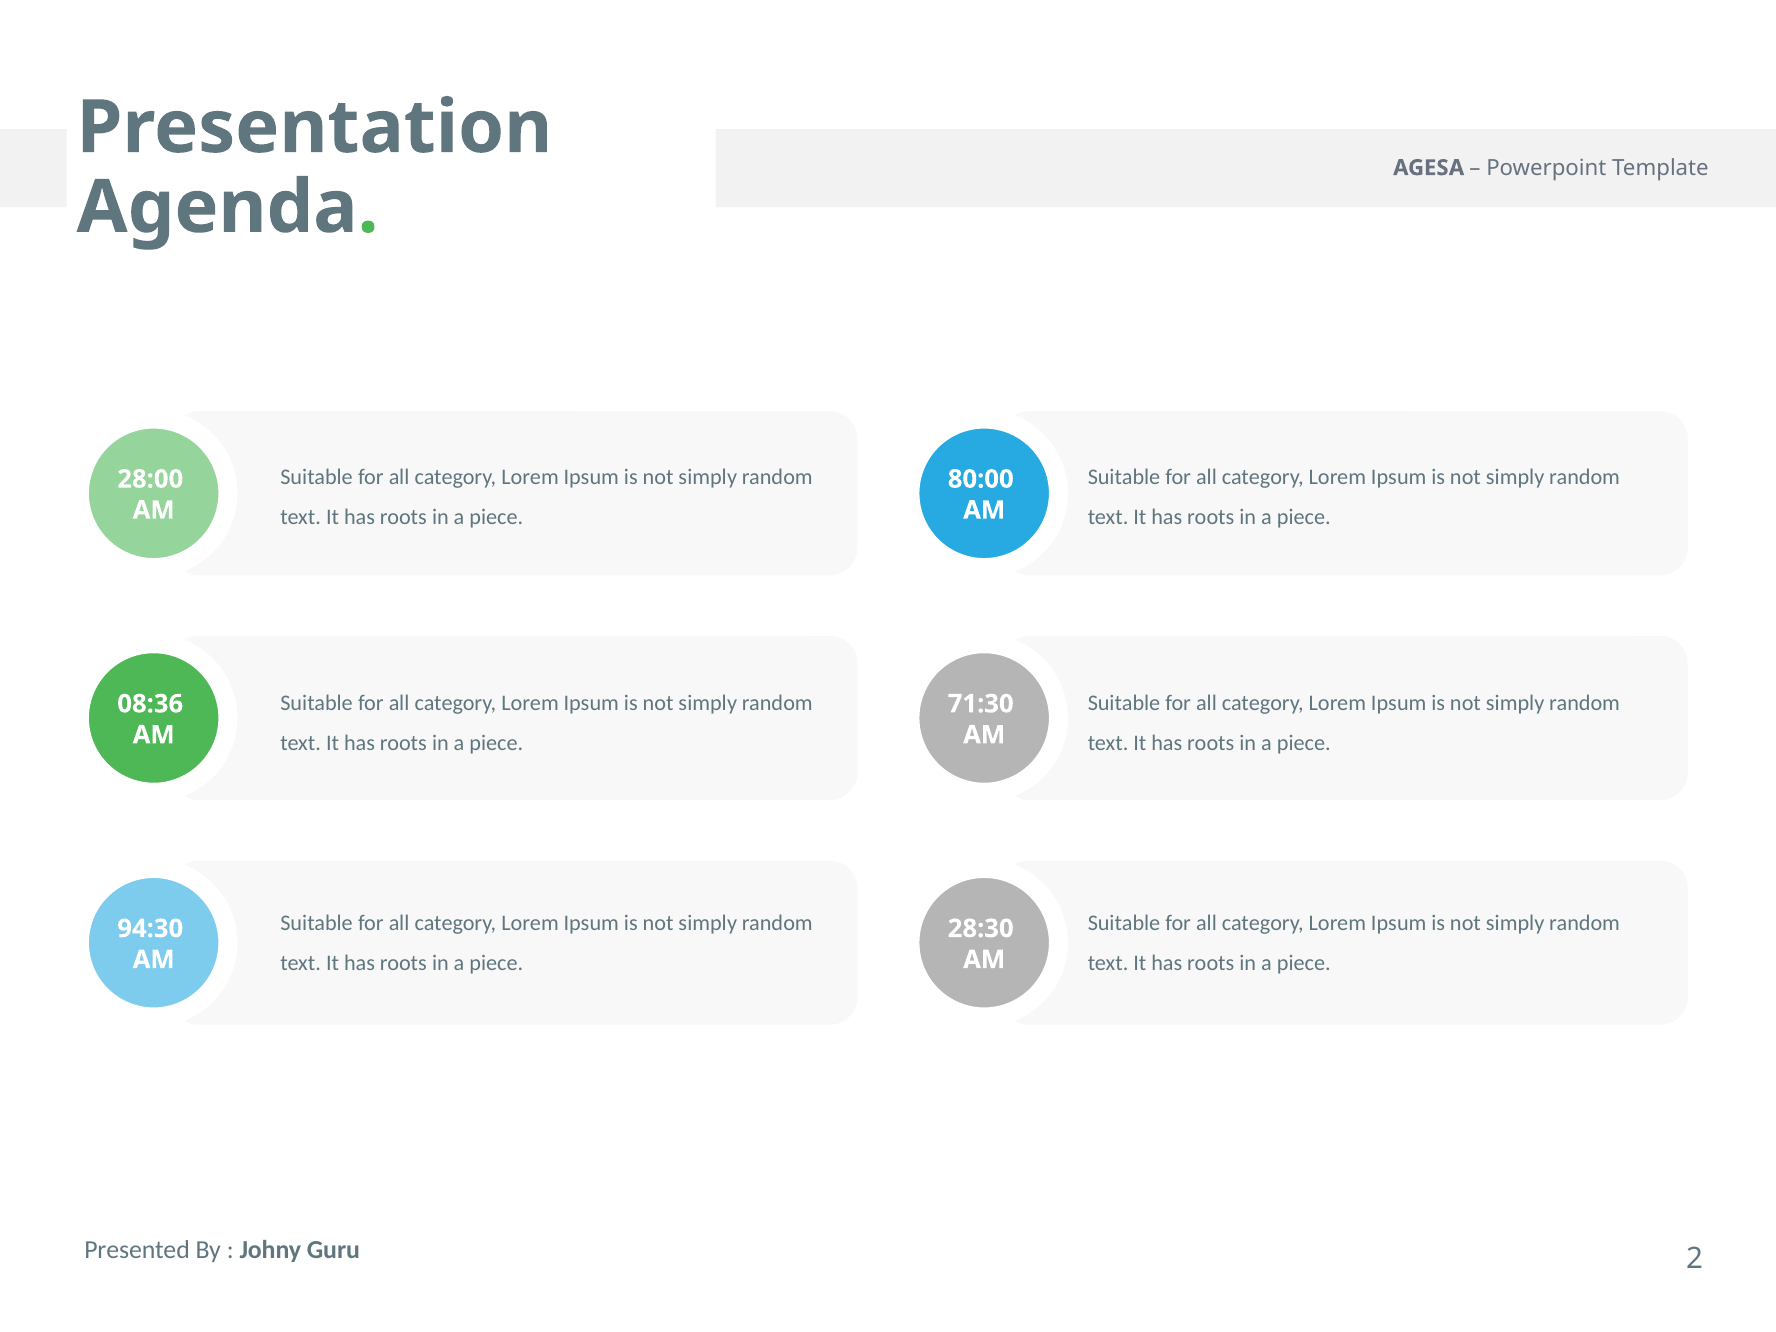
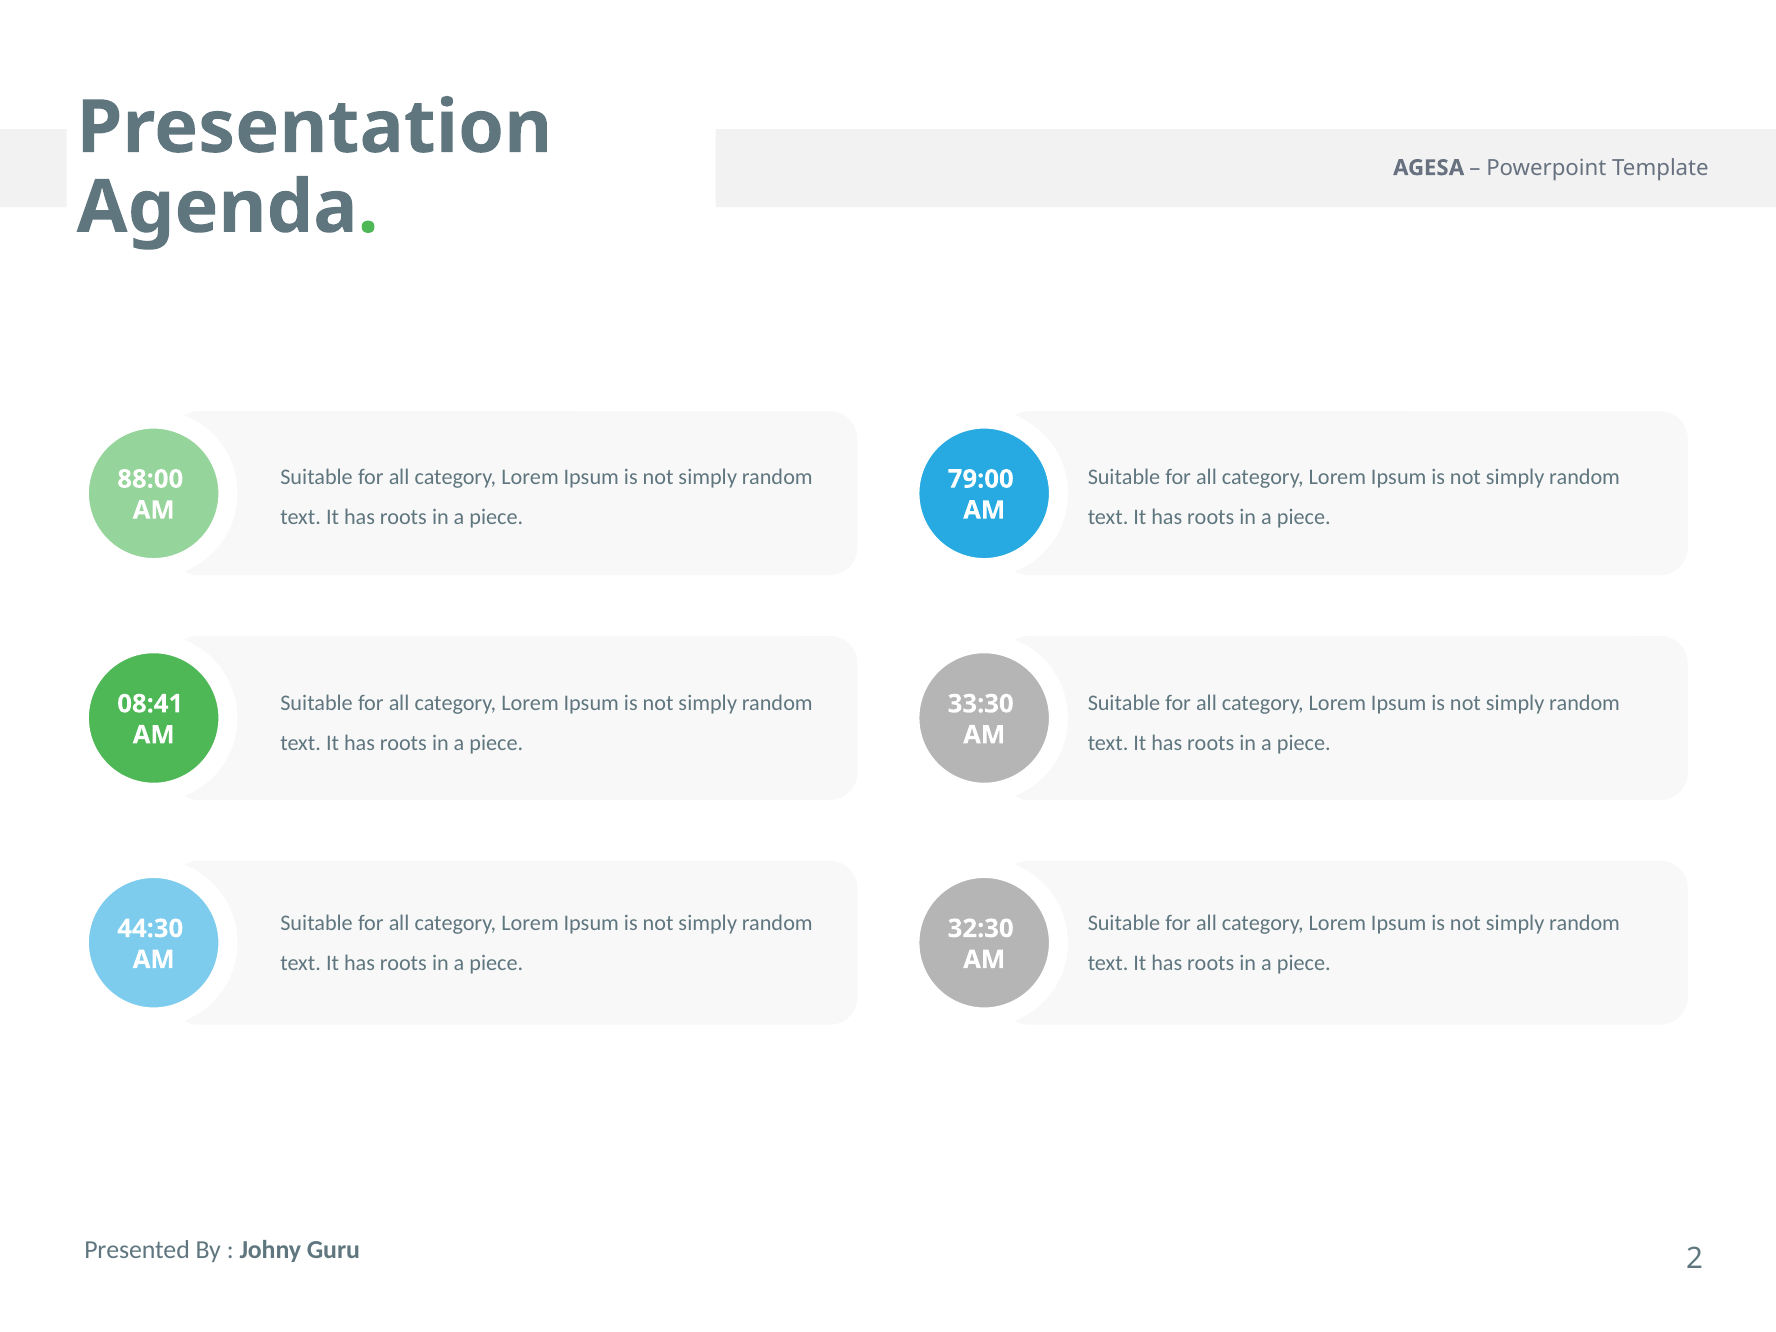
28:00: 28:00 -> 88:00 (150, 479)
80:00: 80:00 -> 79:00 (981, 479)
08:36: 08:36 -> 08:41 (150, 704)
71:30: 71:30 -> 33:30 (981, 704)
94:30: 94:30 -> 44:30 (150, 929)
28:30: 28:30 -> 32:30 (981, 929)
